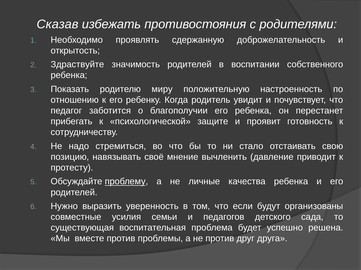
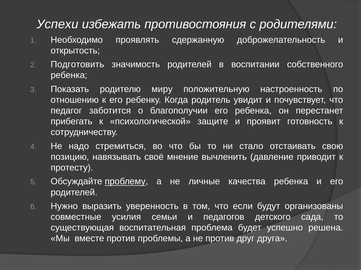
Сказав: Сказав -> Успехи (57, 24)
Здраствуйте: Здраствуйте -> Подготовить (77, 65)
